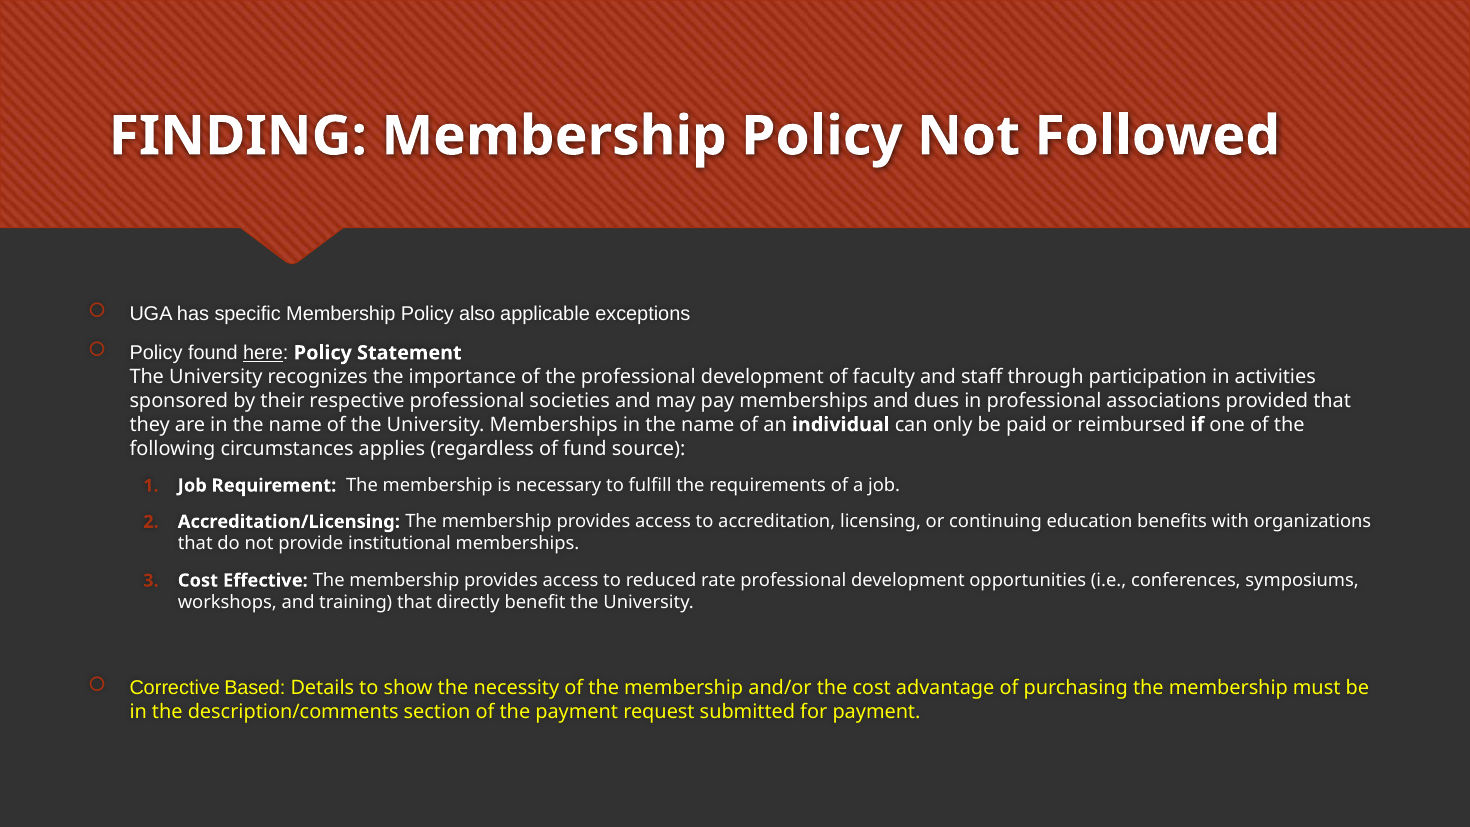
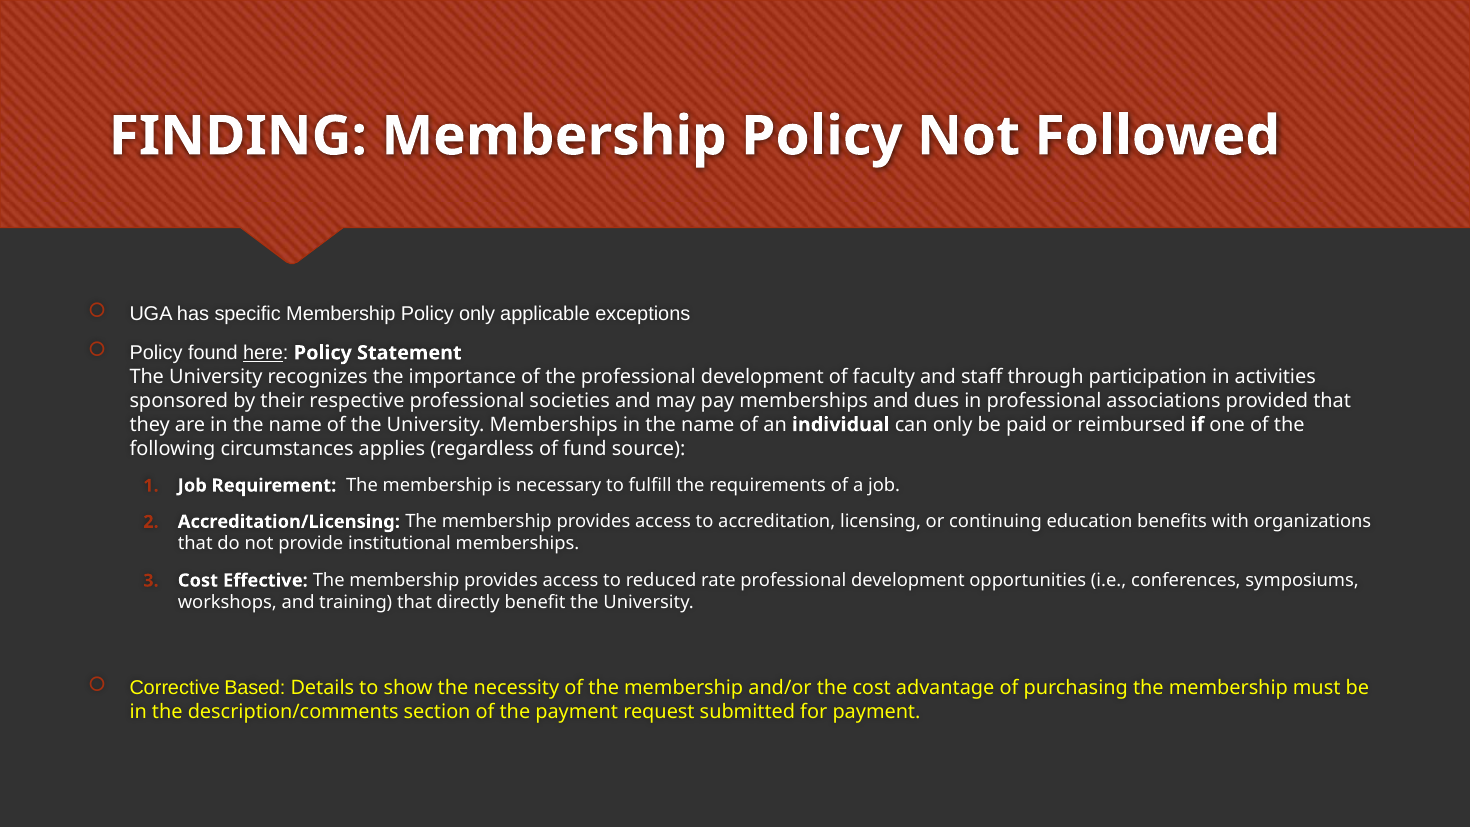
Policy also: also -> only (477, 314)
